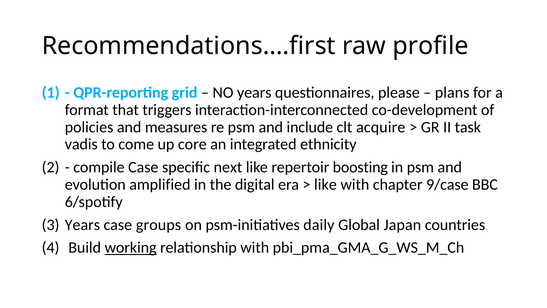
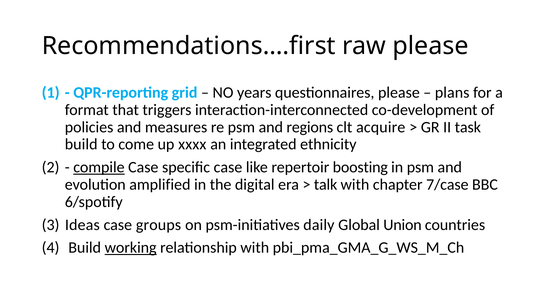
raw profile: profile -> please (430, 46)
include: include -> regions (310, 127)
vadis: vadis -> build (81, 144)
core: core -> xxxx (192, 144)
compile underline: none -> present (99, 167)
specific next: next -> case (228, 167)
like: like -> talk (326, 184)
9/case: 9/case -> 7/case (447, 184)
Years: Years -> Ideas (82, 225)
Japan: Japan -> Union (402, 225)
